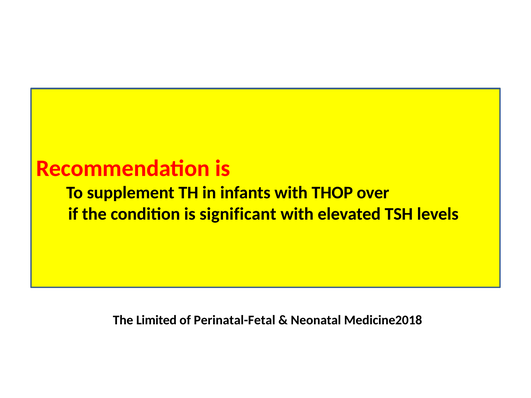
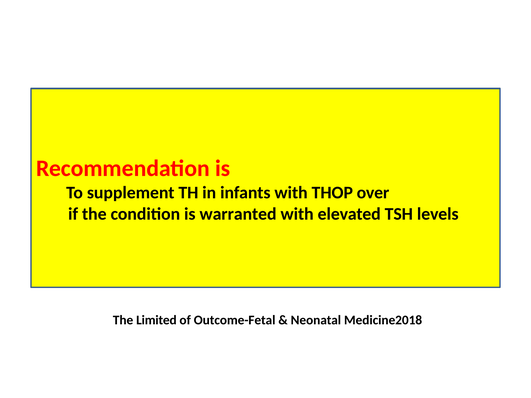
significant: significant -> warranted (238, 214)
Perinatal-Fetal: Perinatal-Fetal -> Outcome-Fetal (235, 320)
